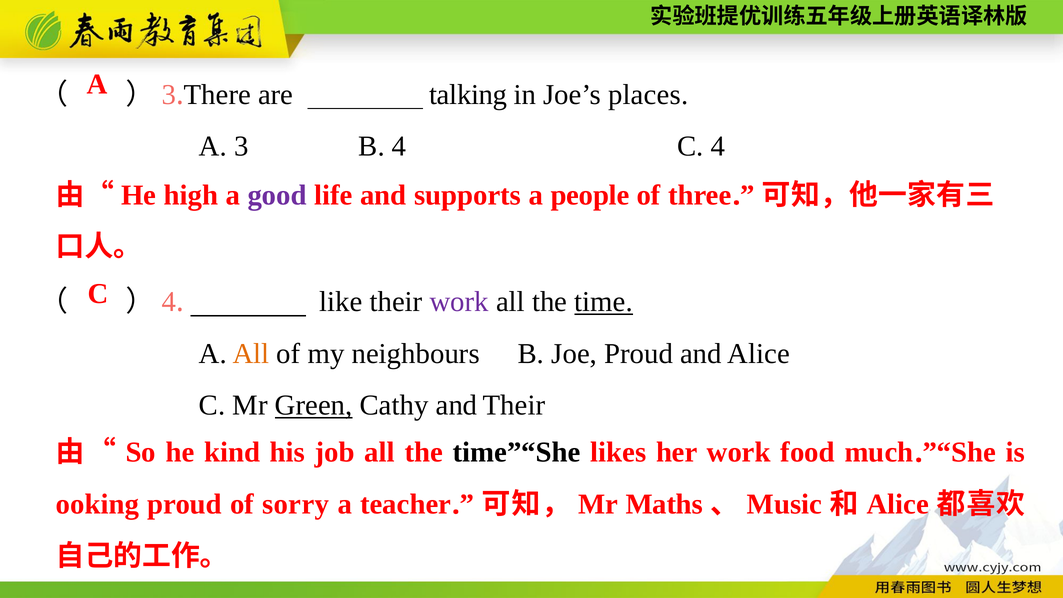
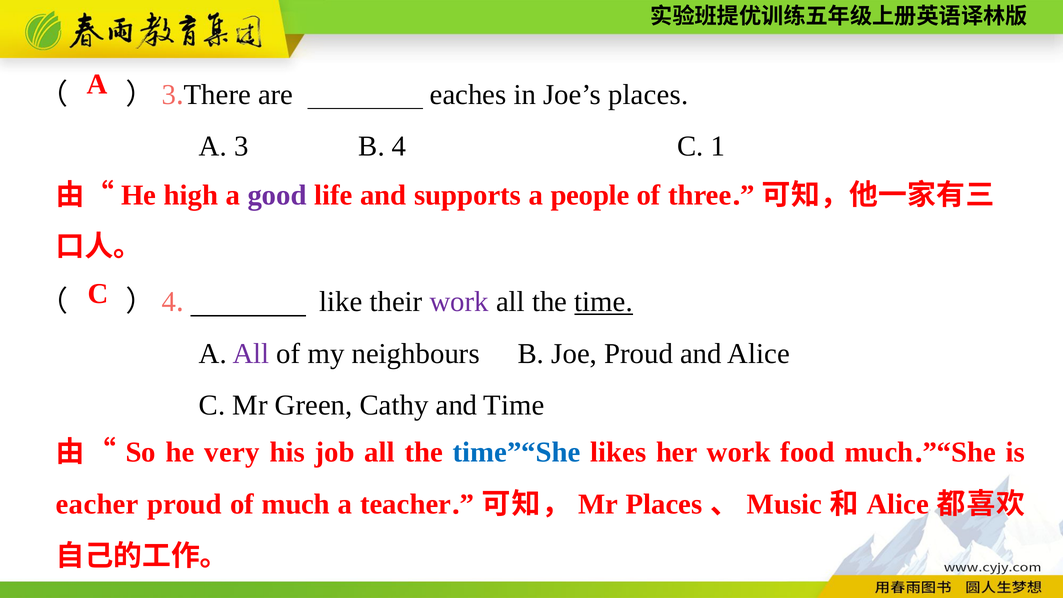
talking: talking -> eaches (468, 95)
C 4: 4 -> 1 (718, 146)
All colour: orange -> purple (251, 354)
Green underline: present -> none (314, 405)
and Their: Their -> Time (514, 405)
kind: kind -> very (232, 452)
time”“She colour: black -> blue (517, 452)
ooking: ooking -> eacher (97, 504)
of sorry: sorry -> much (296, 504)
Mr Maths: Maths -> Places (664, 504)
